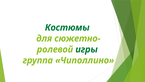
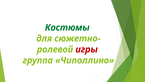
игры colour: green -> red (87, 49)
